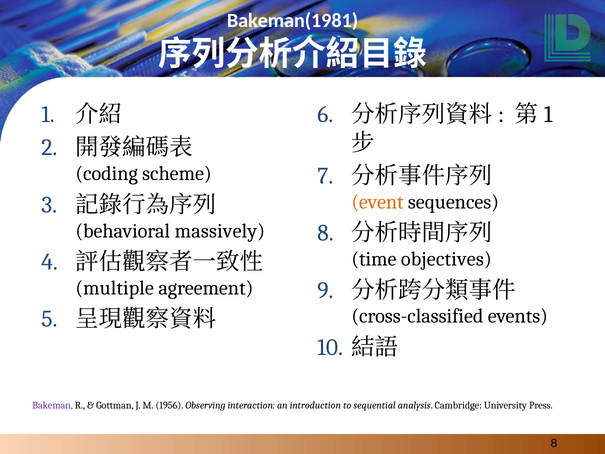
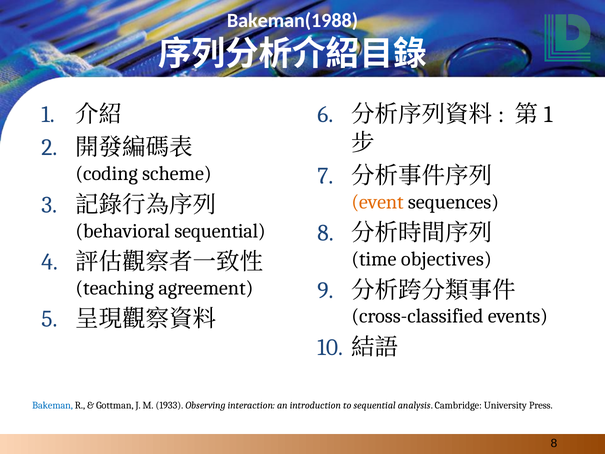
Bakeman(1981: Bakeman(1981 -> Bakeman(1988 (292, 21)
behavioral massively: massively -> sequential (220, 231)
multiple: multiple -> teaching (115, 288)
Bakeman colour: purple -> blue (53, 405)
1956: 1956 -> 1933 (169, 405)
